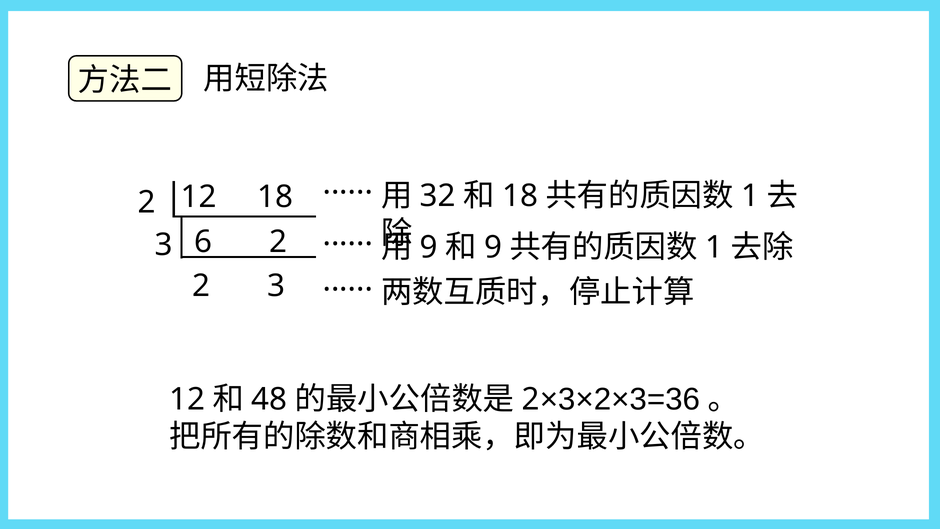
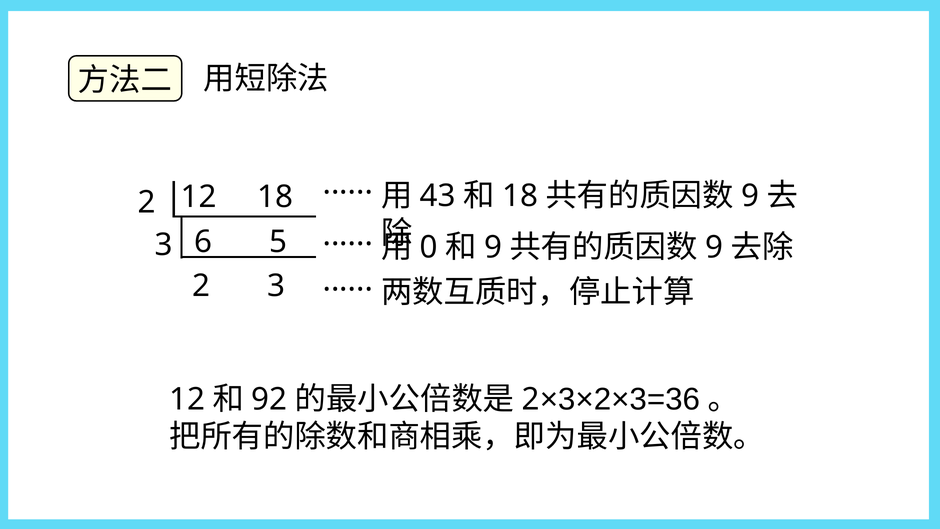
32: 32 -> 43 (438, 196)
1: 1 -> 9 (750, 196)
6 2: 2 -> 5 (278, 242)
9: 9 -> 0 (429, 247)
1: 1 -> 9 (714, 247)
48: 48 -> 92 (269, 399)
